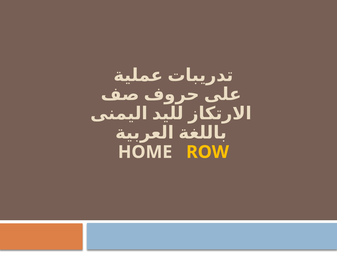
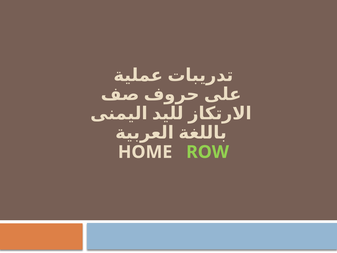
ROW colour: yellow -> light green (208, 152)
